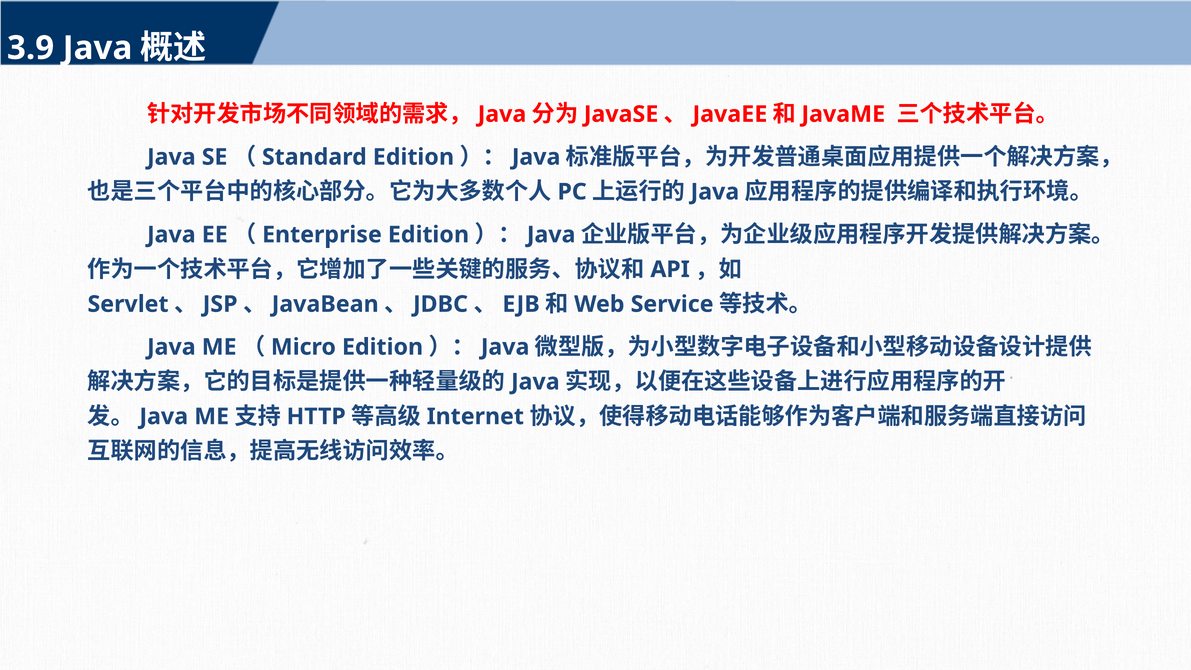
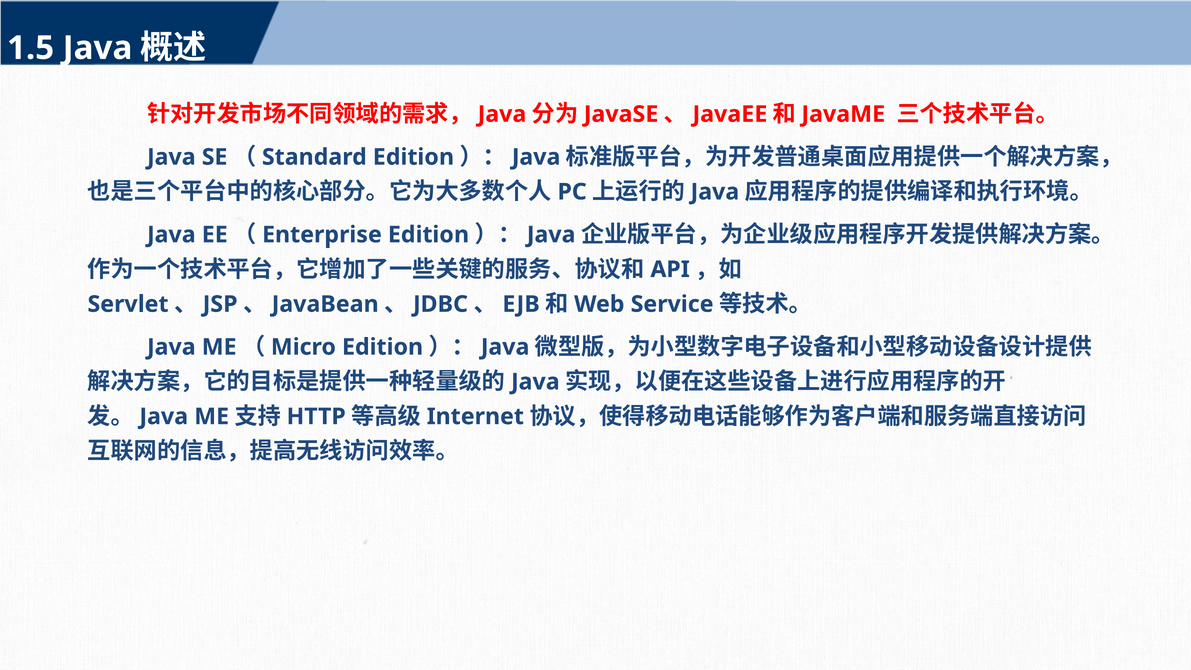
3.9: 3.9 -> 1.5 (31, 48)
